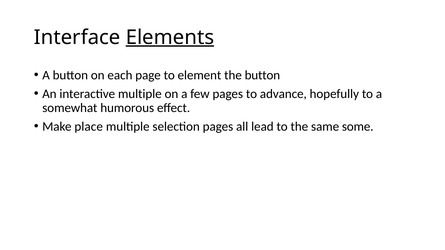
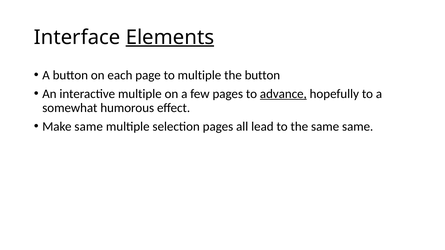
to element: element -> multiple (199, 75)
advance underline: none -> present (283, 94)
Make place: place -> same (89, 127)
same some: some -> same (358, 127)
